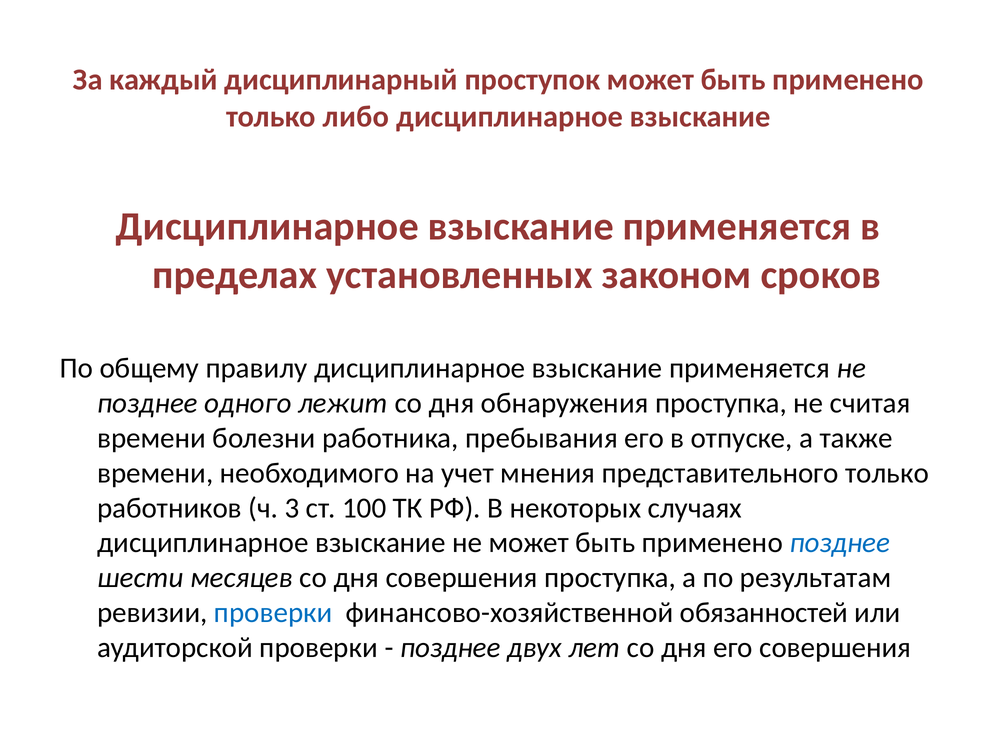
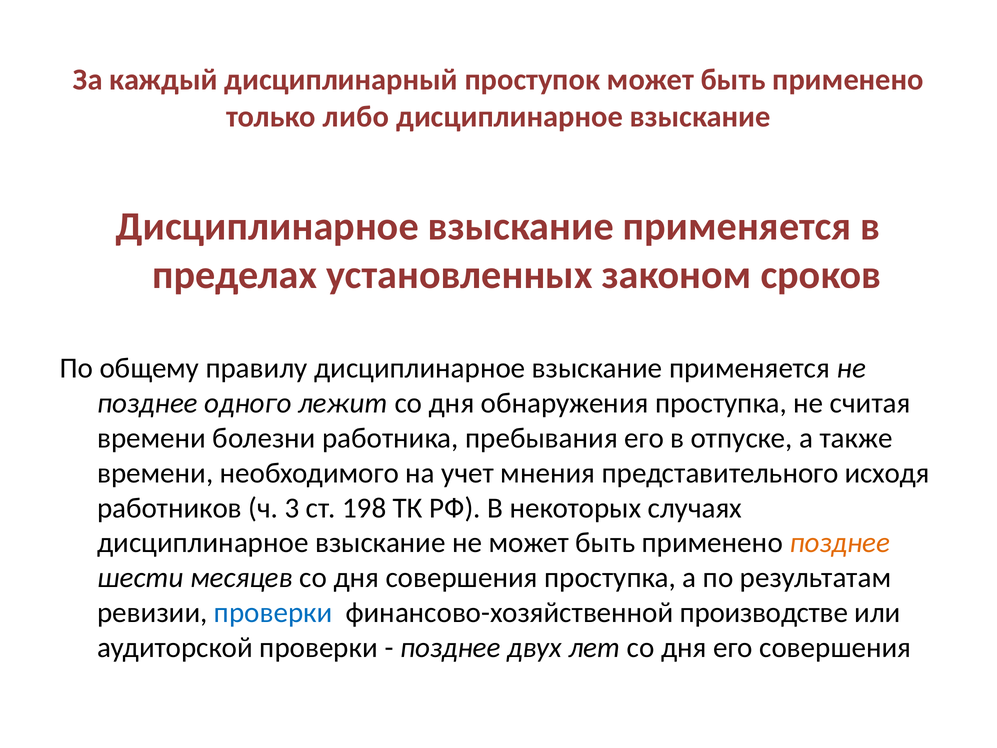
представительного только: только -> исходя (887, 473)
100: 100 -> 198 (364, 508)
позднее colour: blue -> orange (840, 543)
обязанностей: обязанностей -> производстве (764, 613)
